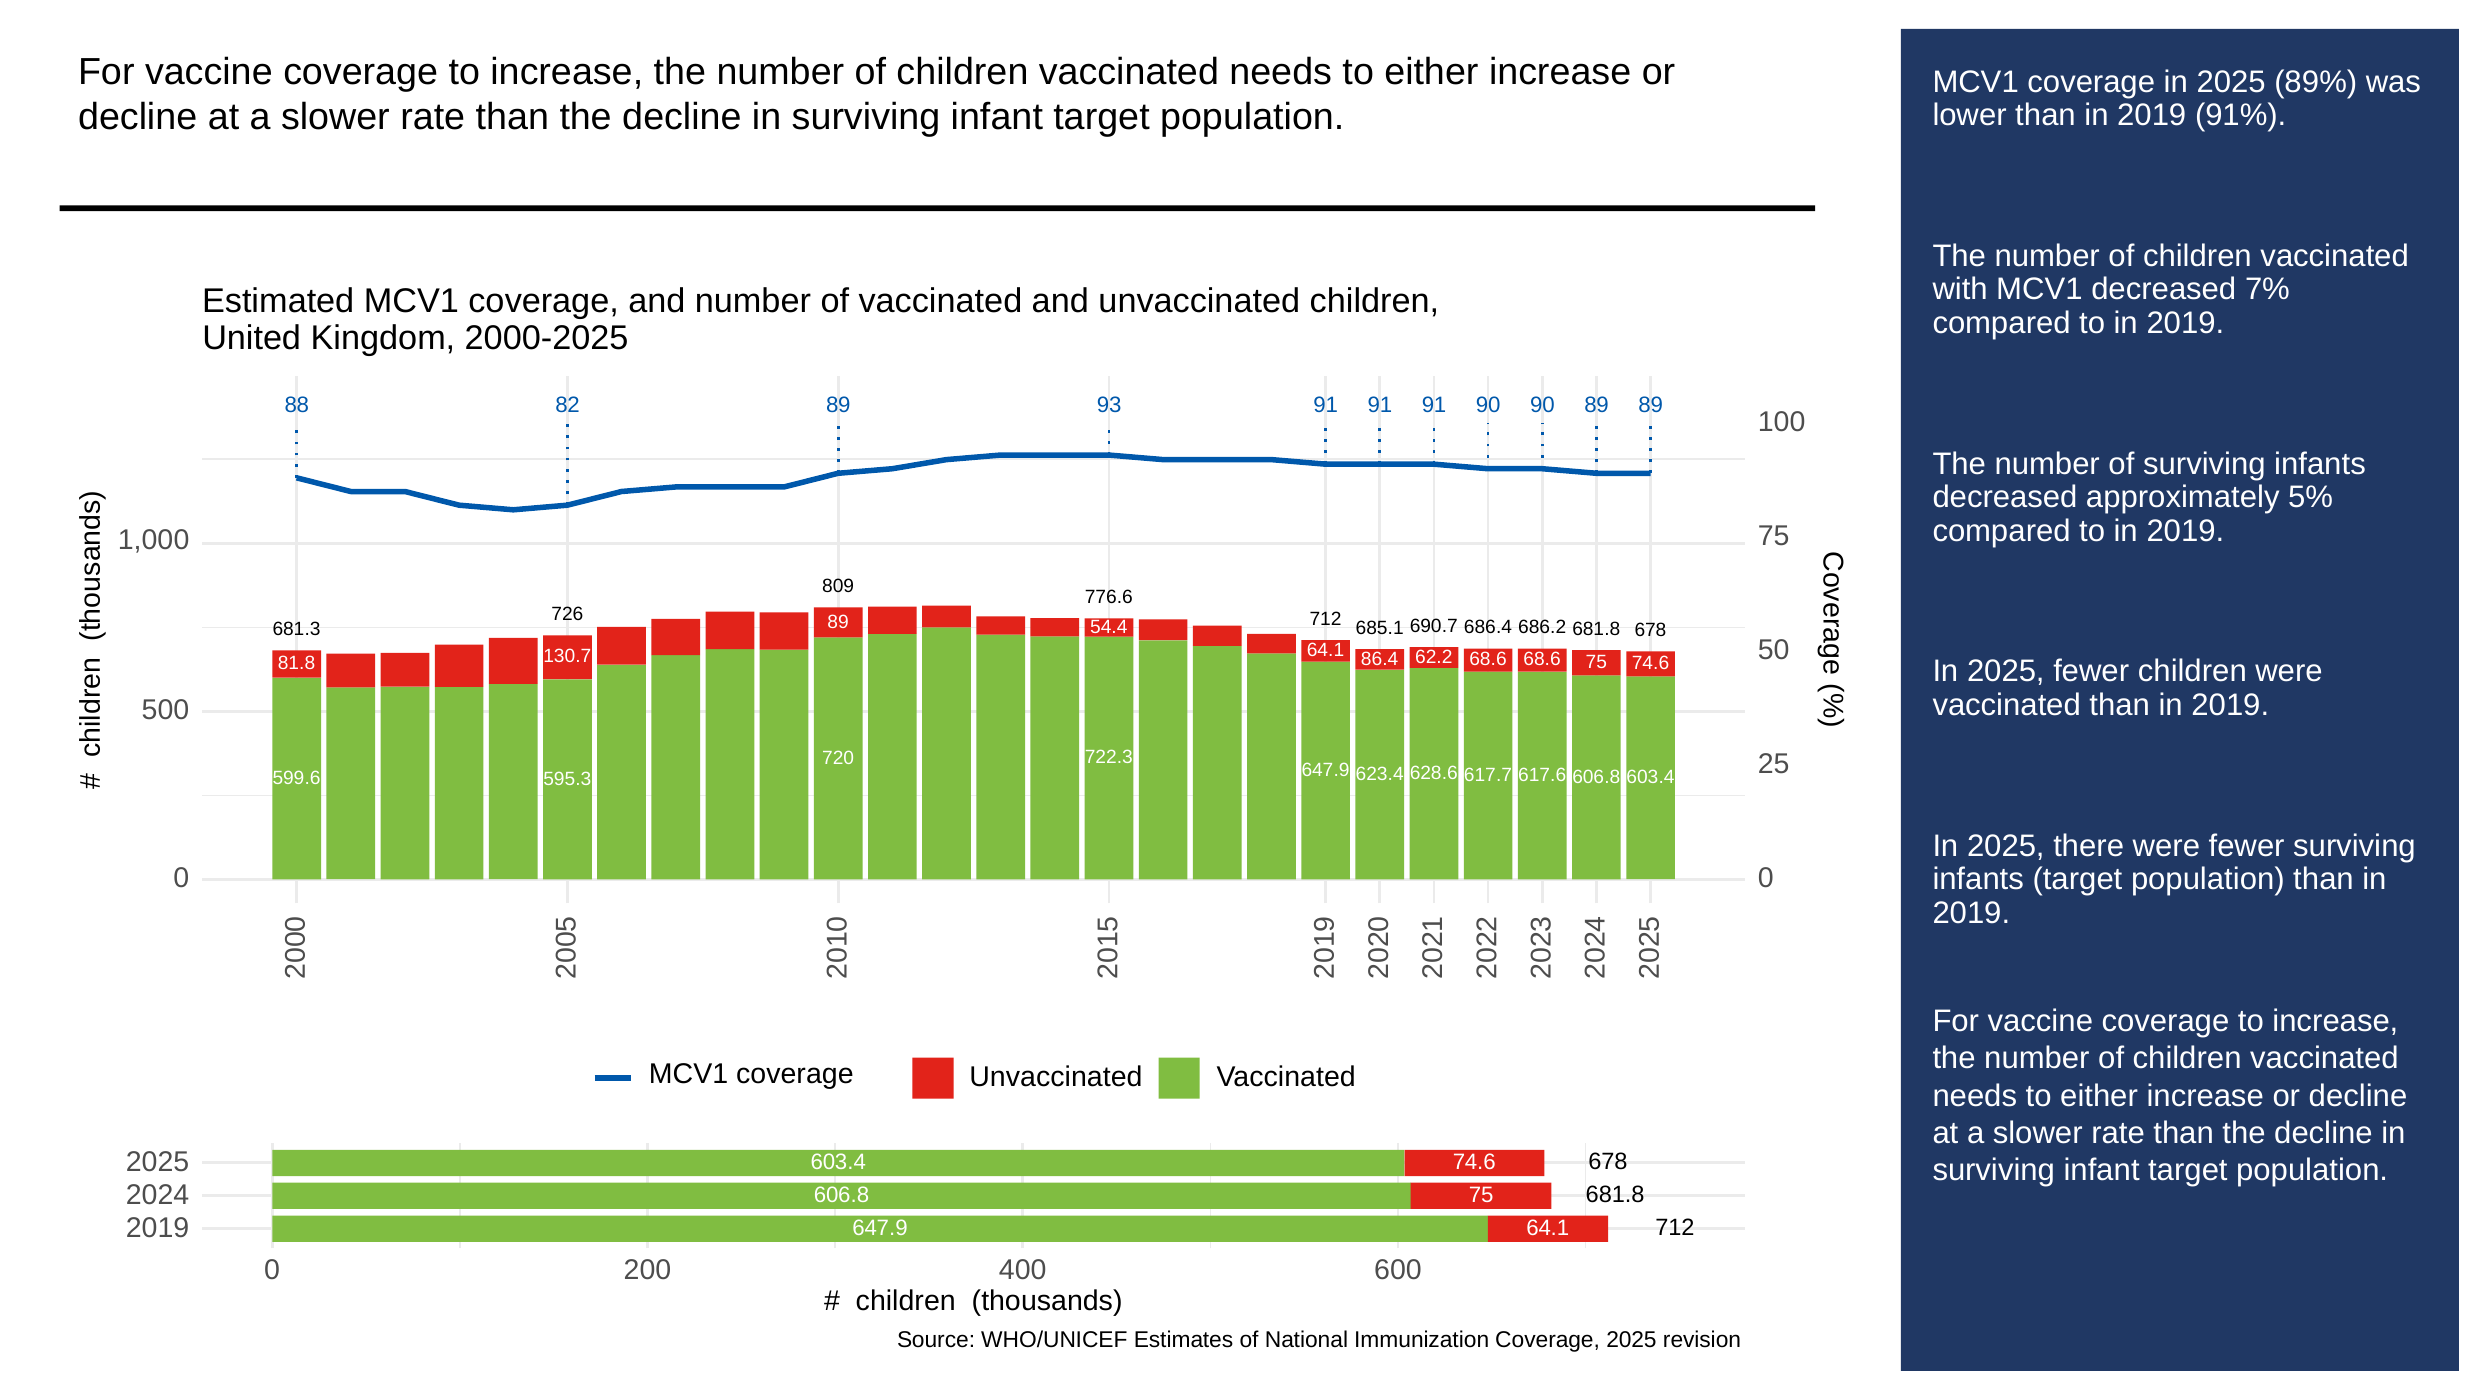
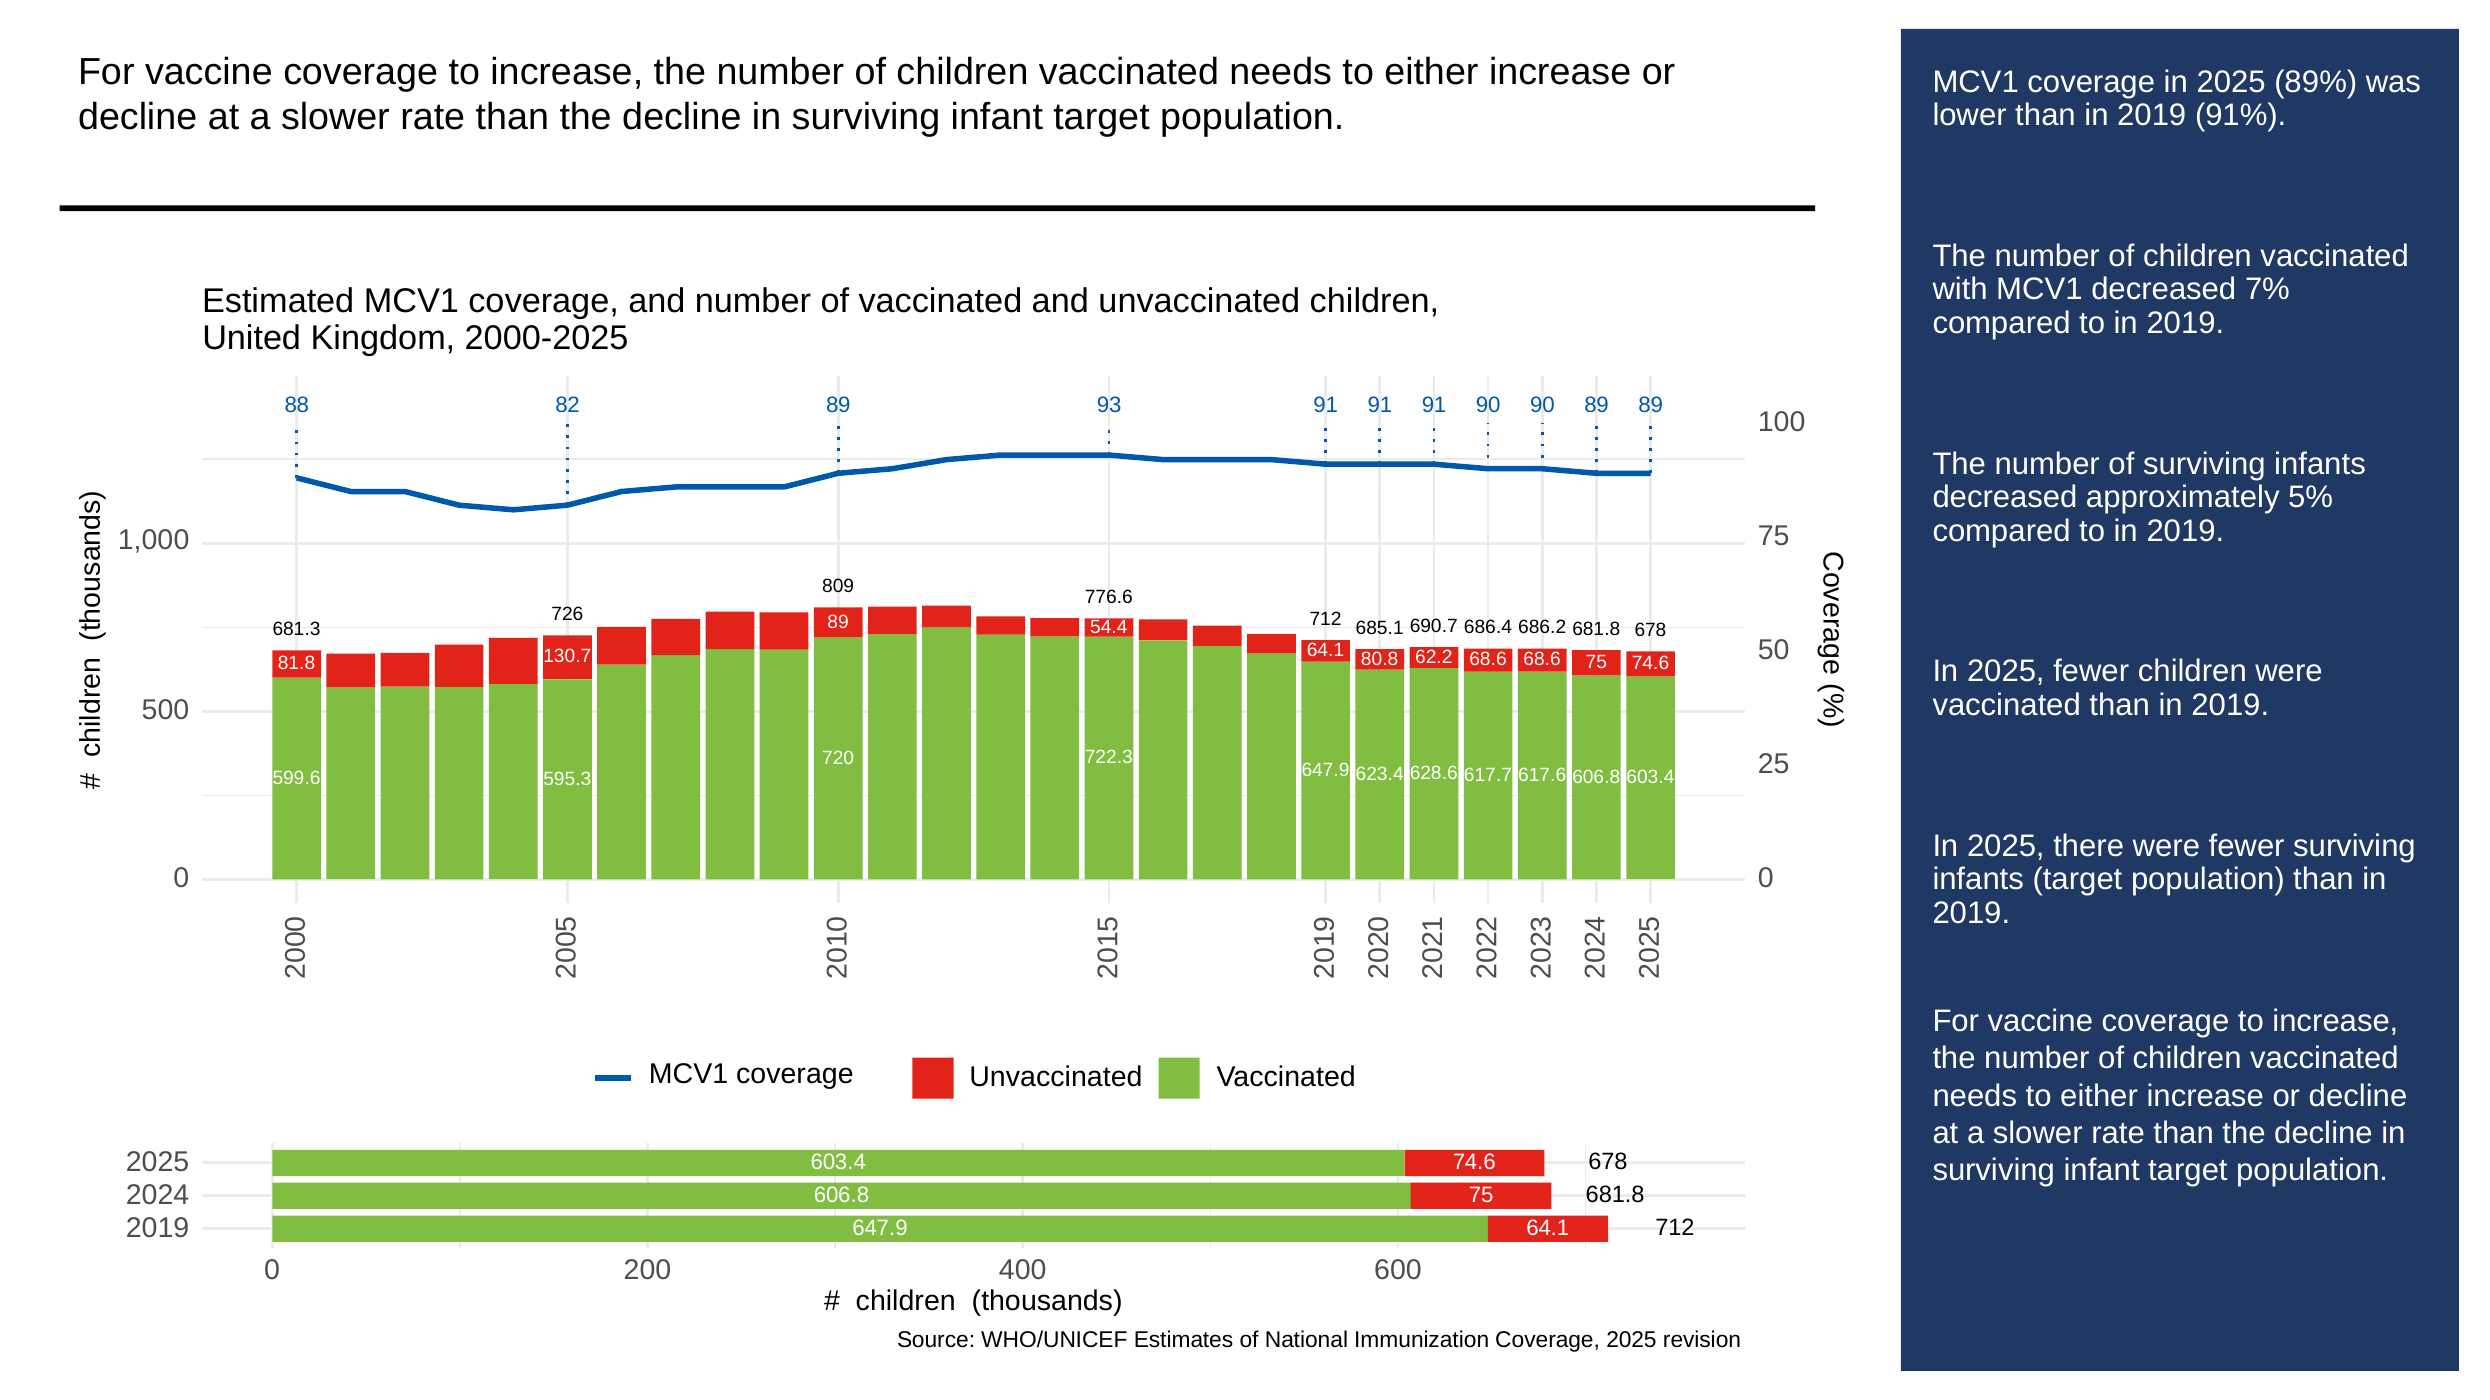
86.4: 86.4 -> 80.8 (1380, 659)
